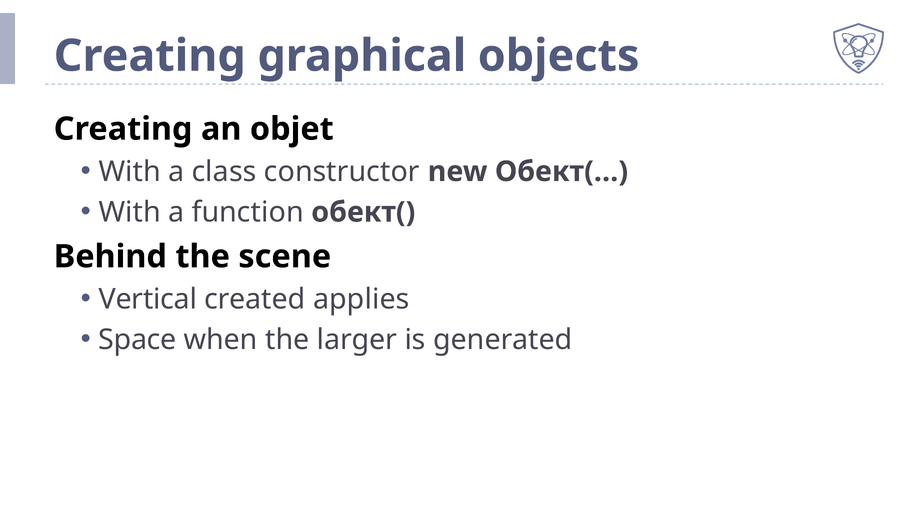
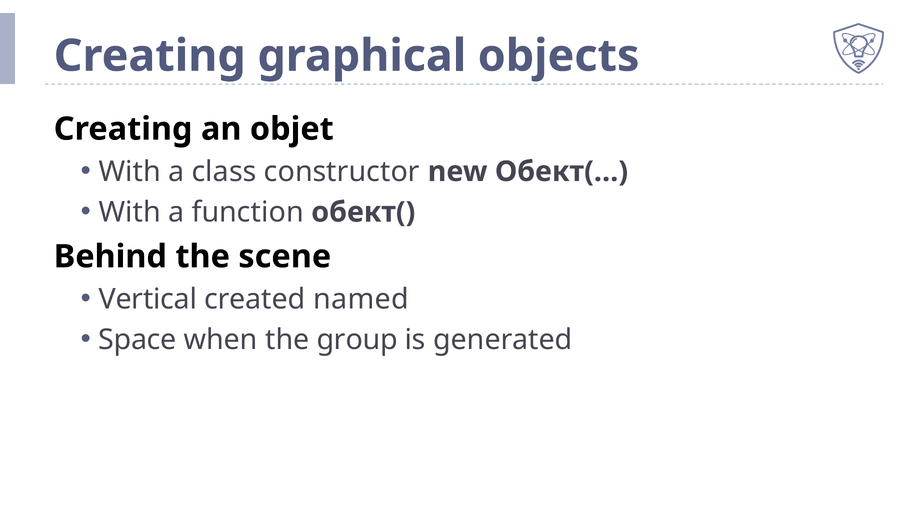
applies: applies -> named (361, 299)
larger: larger -> group (357, 340)
